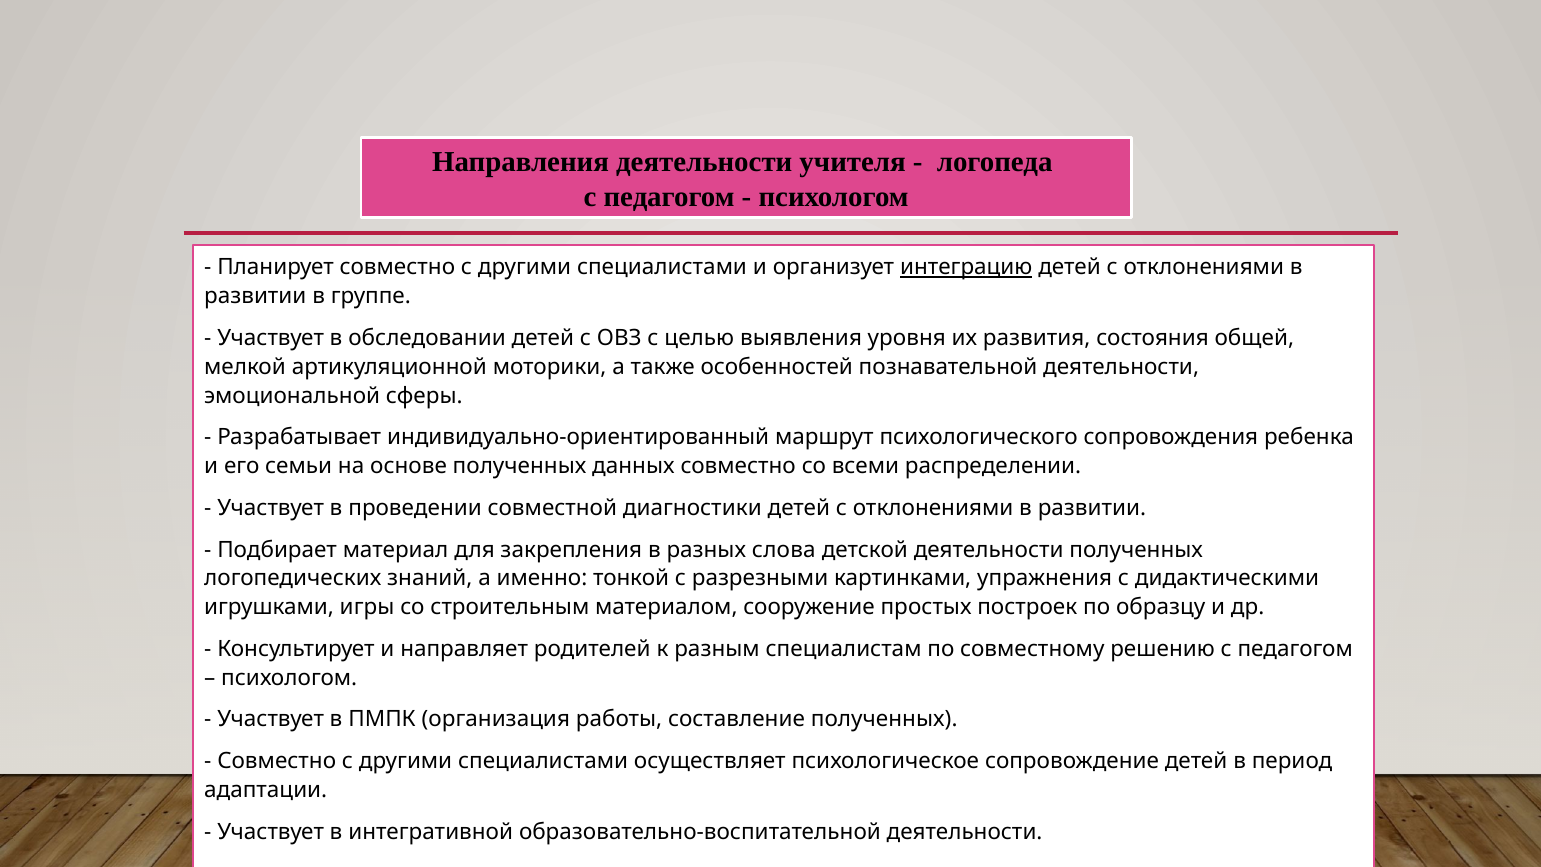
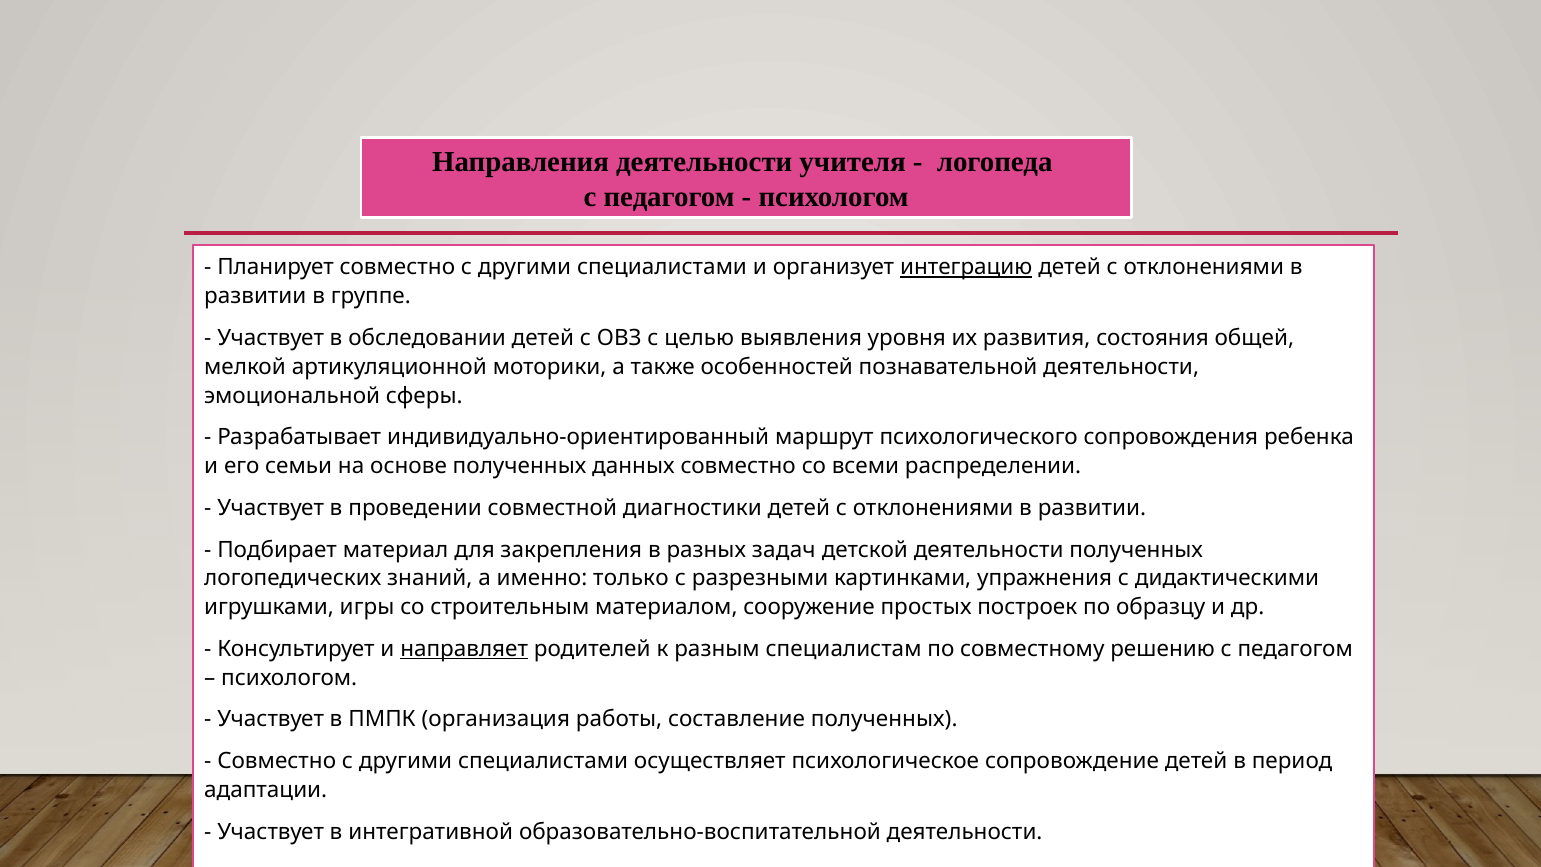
слова: слова -> задач (784, 549)
тонкой: тонкой -> только (631, 578)
направляет underline: none -> present (464, 649)
